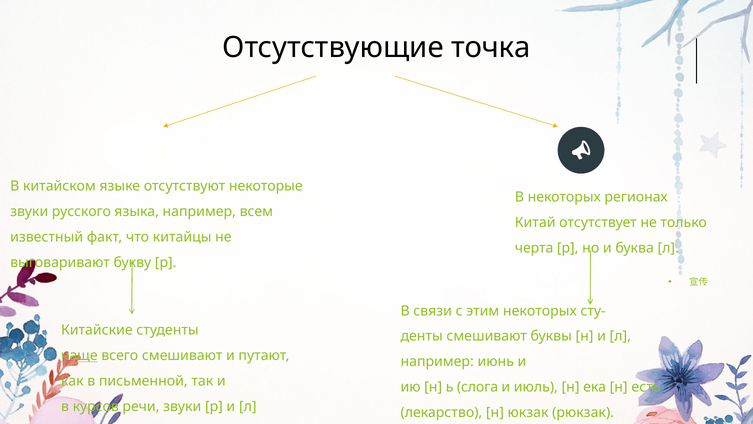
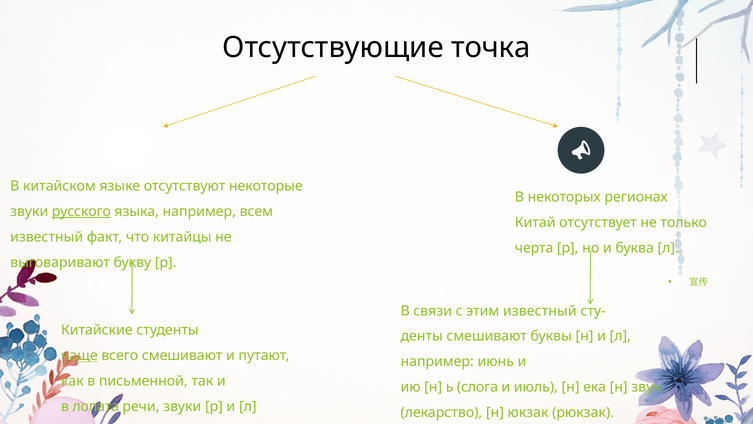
русского underline: none -> present (81, 211)
этим некоторых: некоторых -> известный (540, 311)
есть: есть -> звук (646, 387)
курсов: курсов -> лопата (96, 406)
